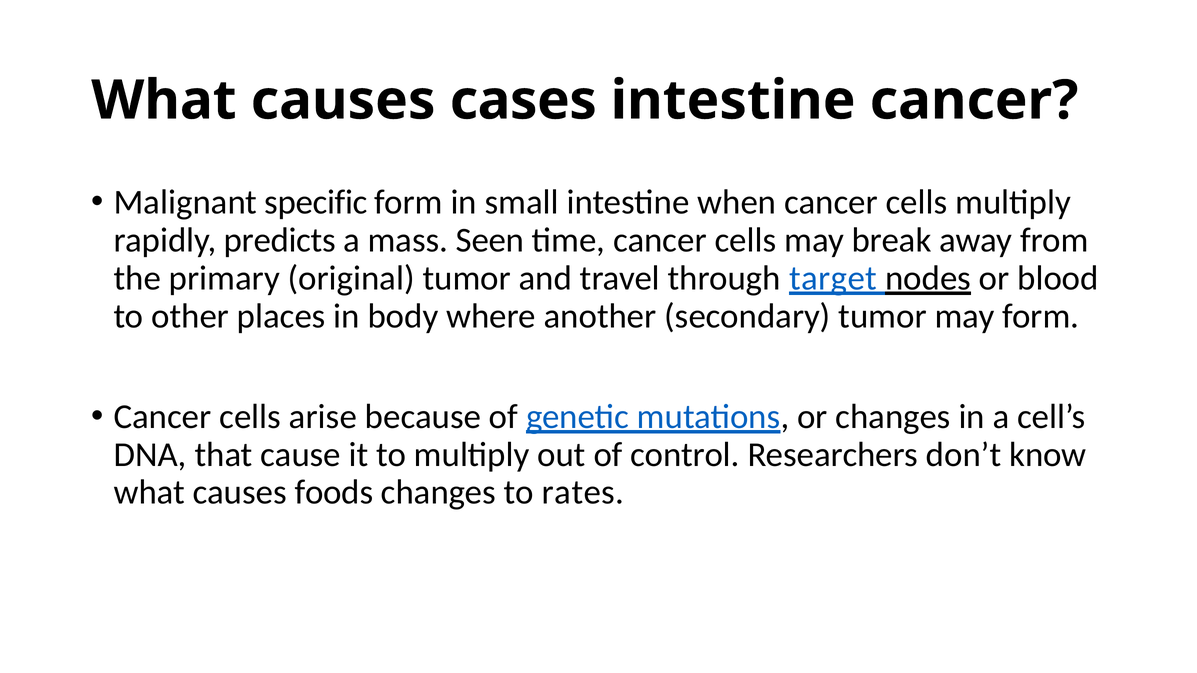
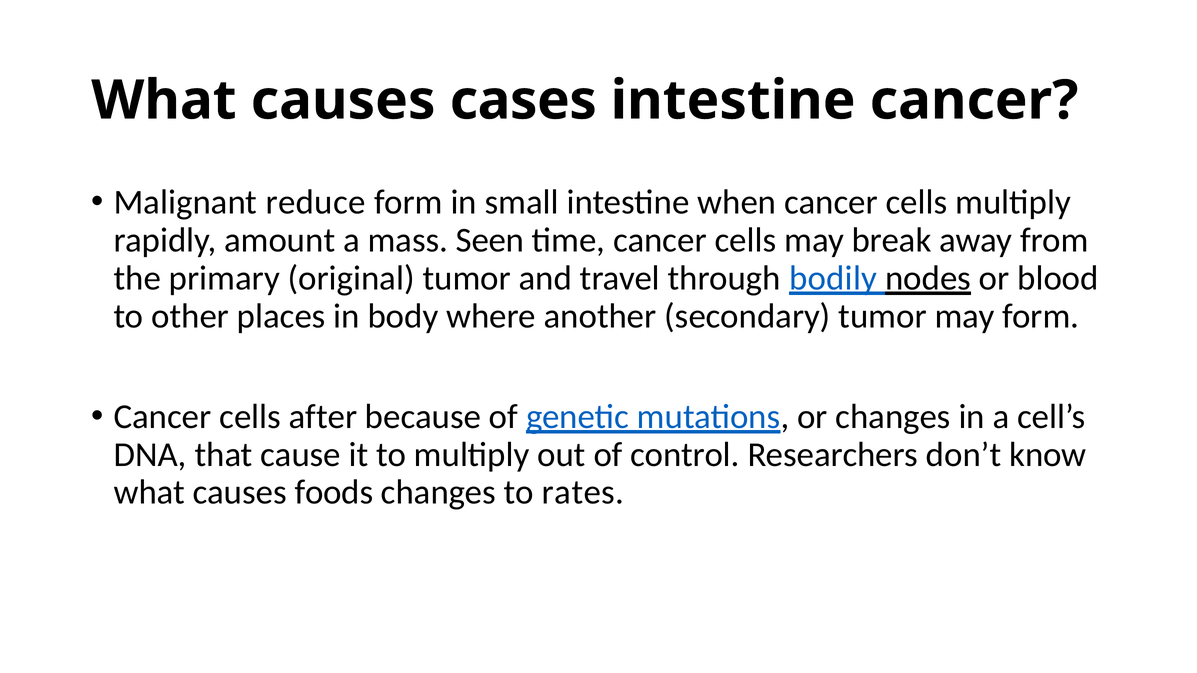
specific: specific -> reduce (316, 202)
predicts: predicts -> amount (280, 240)
target: target -> bodily (833, 278)
arise: arise -> after (323, 417)
